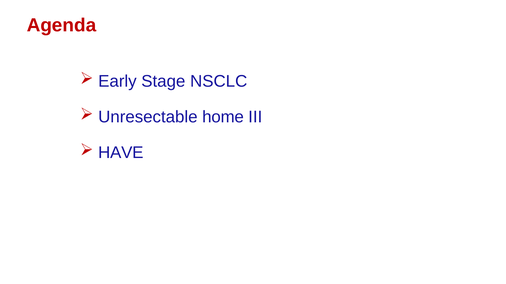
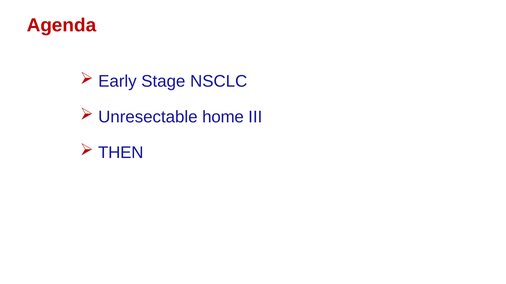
HAVE: HAVE -> THEN (121, 153)
